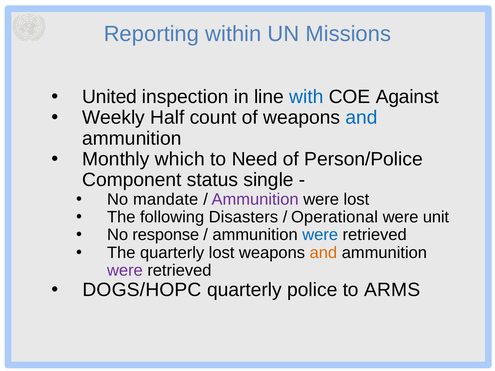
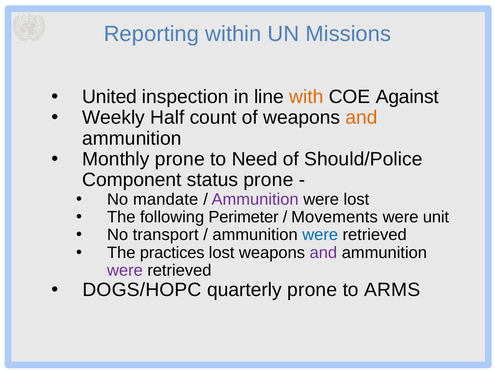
with colour: blue -> orange (306, 97)
and colour: blue -> orange (362, 118)
Monthly which: which -> prone (180, 159)
Person/Police: Person/Police -> Should/Police (363, 159)
status single: single -> prone (268, 180)
Disasters: Disasters -> Perimeter (244, 217)
Operational: Operational -> Movements (334, 217)
response: response -> transport (166, 235)
The quarterly: quarterly -> practices (172, 253)
and colour: orange -> purple (323, 253)
quarterly police: police -> prone (312, 290)
